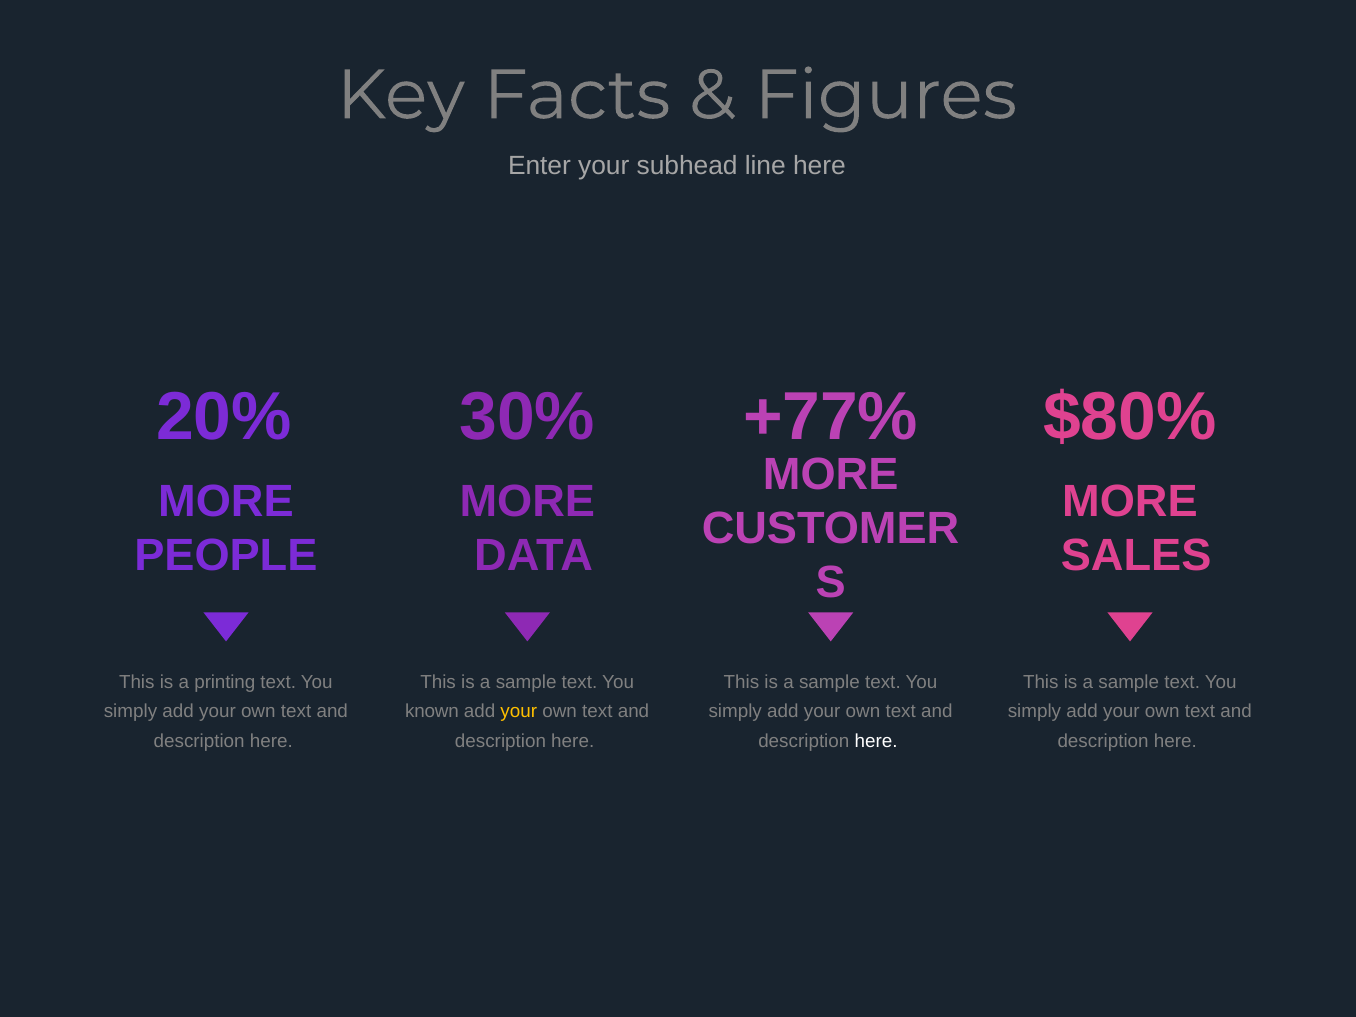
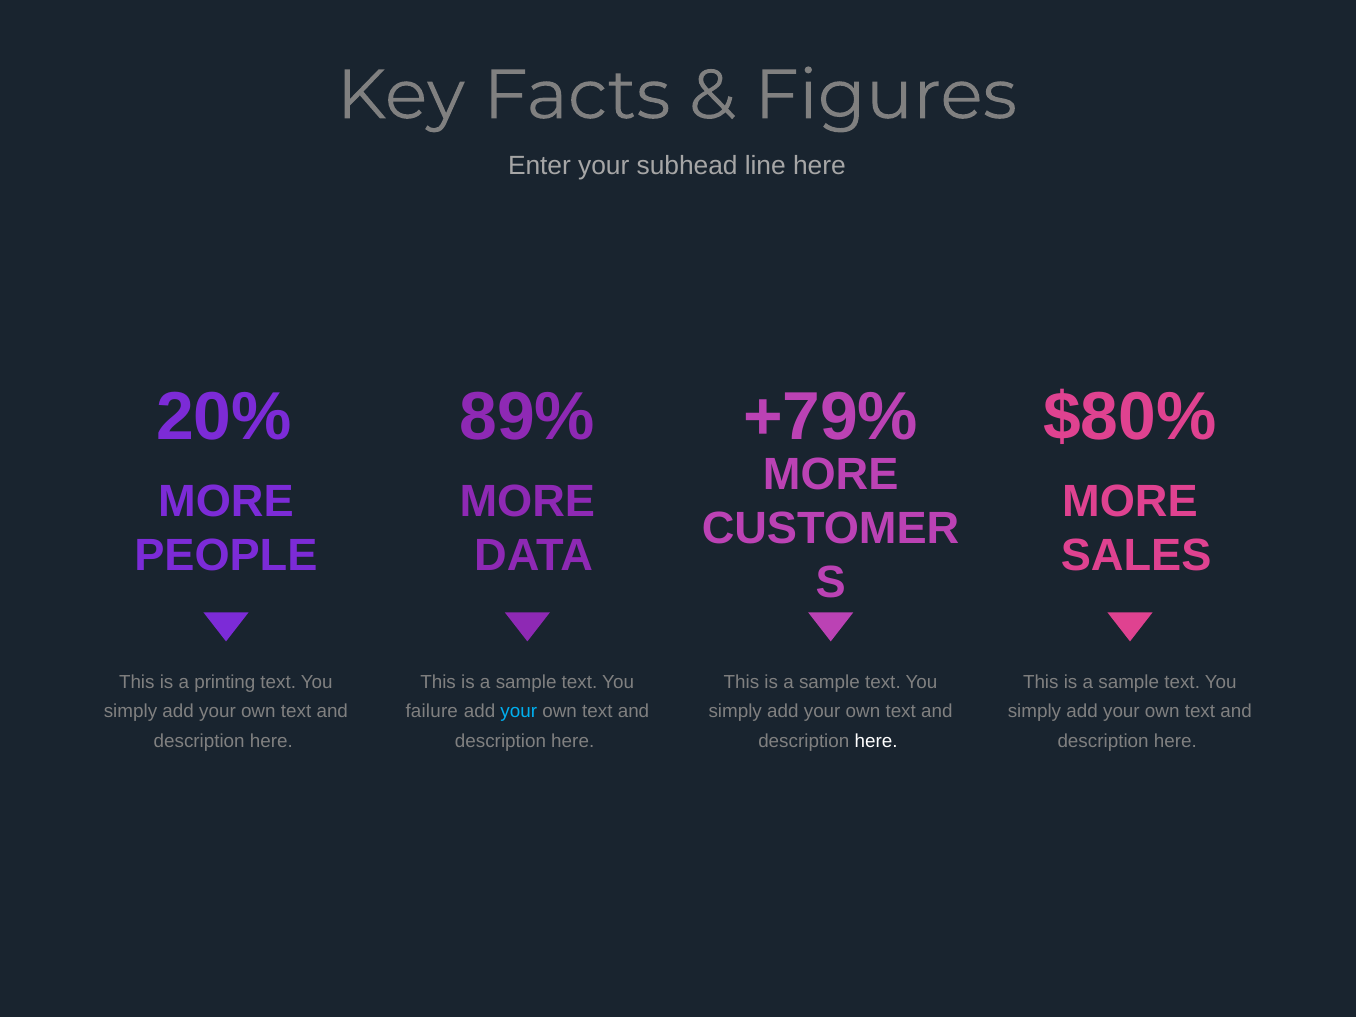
30%: 30% -> 89% (527, 417)
+77%: +77% -> +79% (831, 417)
known: known -> failure (432, 712)
your colour: yellow -> light blue (519, 712)
